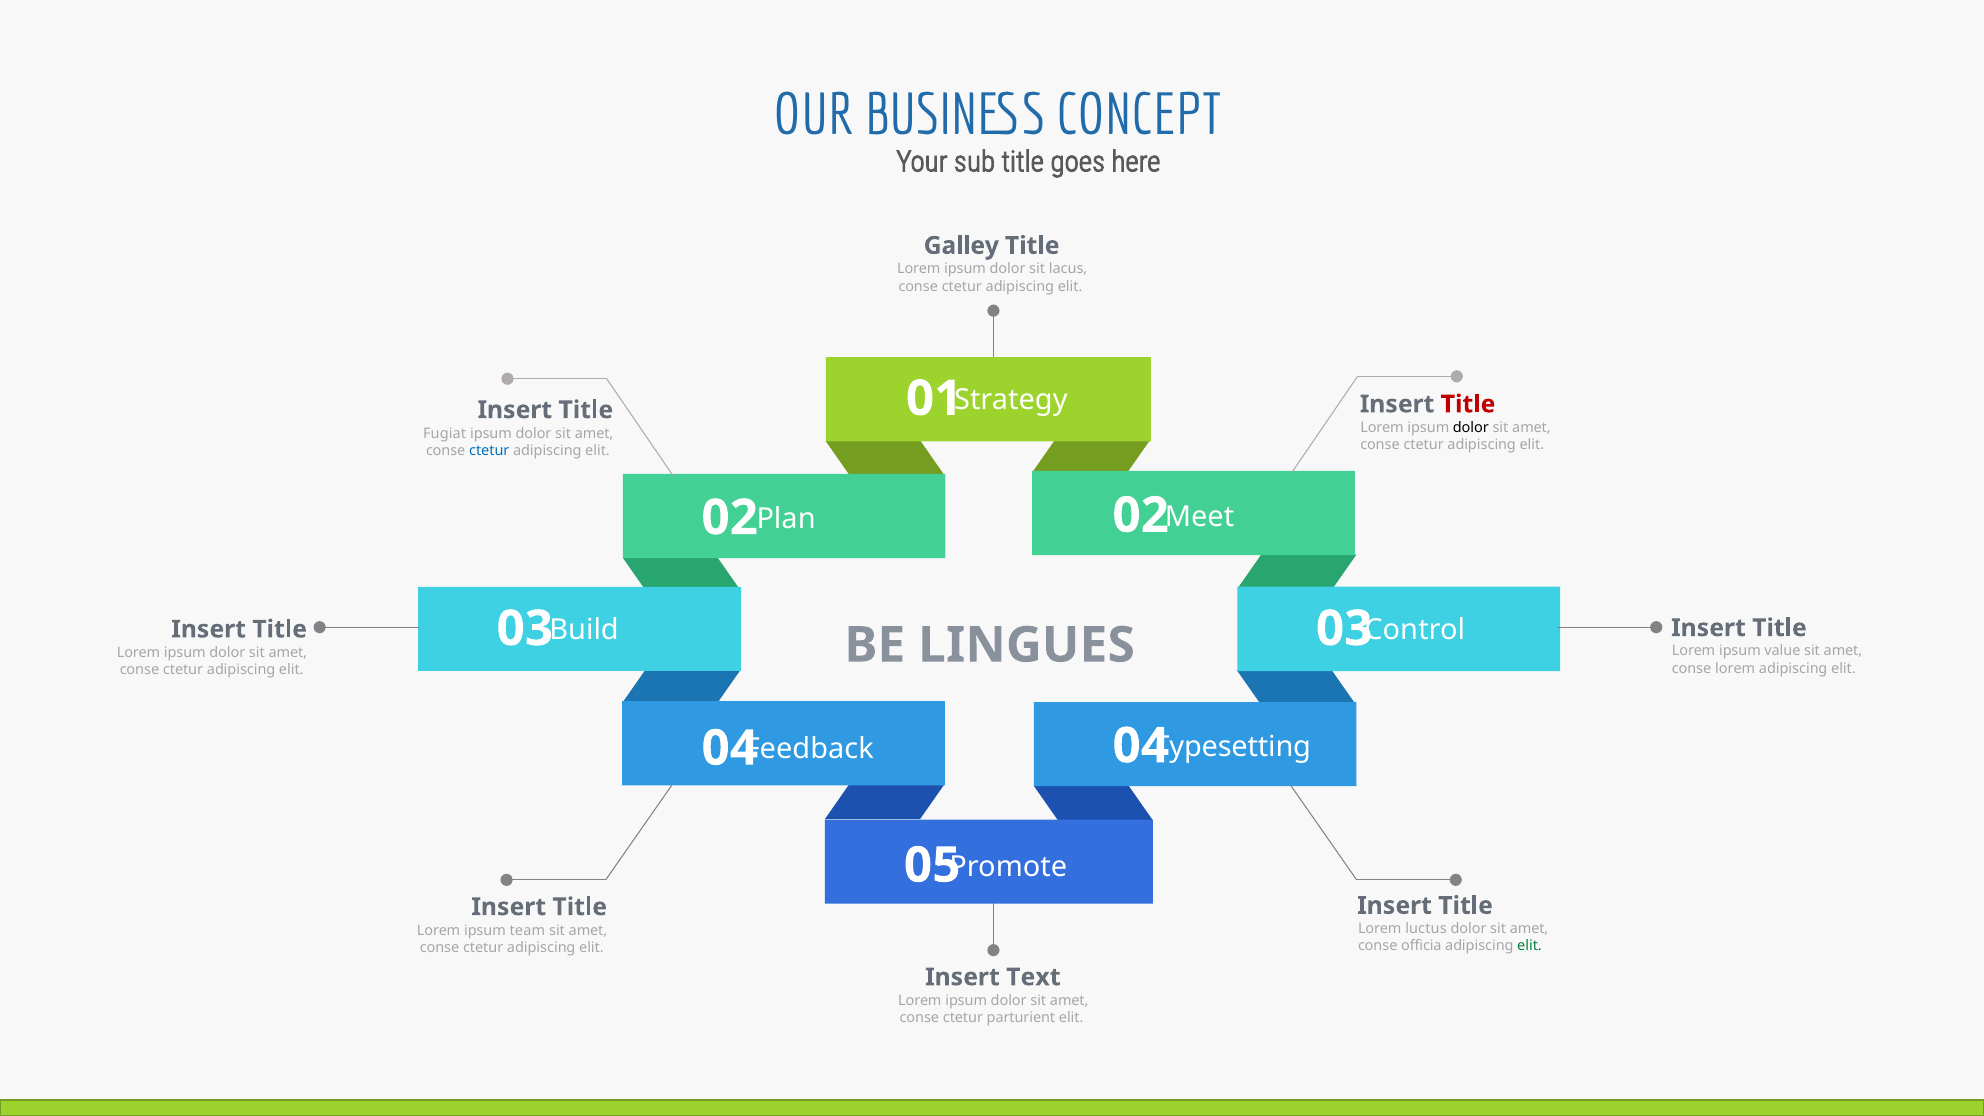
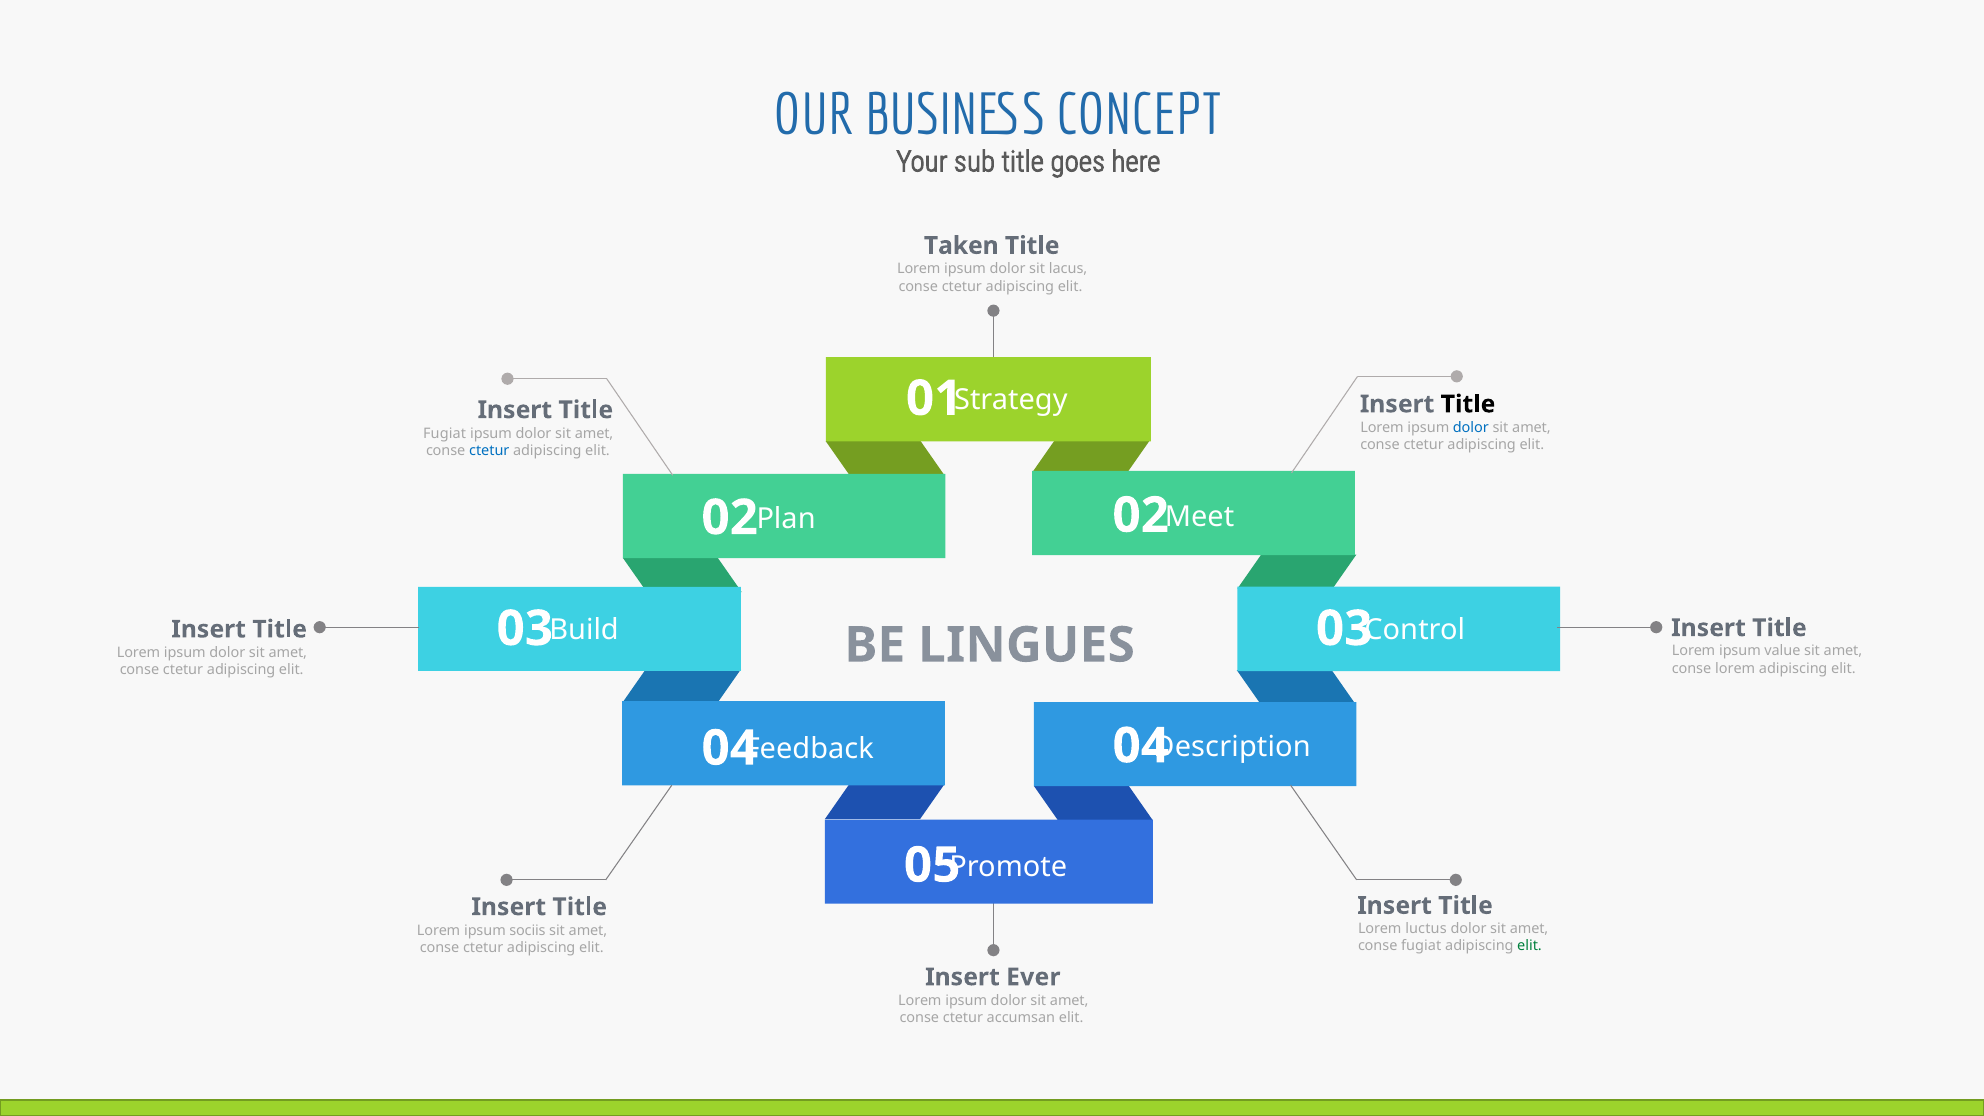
Galley: Galley -> Taken (961, 246)
Title colour: red -> black (1468, 404)
dolor colour: black -> blue (1471, 428)
Typesetting: Typesetting -> Description (1232, 747)
team: team -> sociis (527, 930)
conse officia: officia -> fugiat (1421, 946)
Text: Text -> Ever (1033, 977)
parturient: parturient -> accumsan (1021, 1018)
